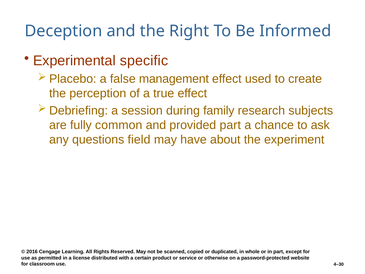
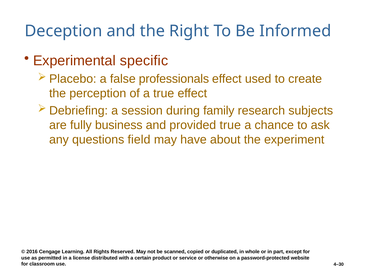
management: management -> professionals (174, 79)
common: common -> business (119, 125)
provided part: part -> true (230, 125)
